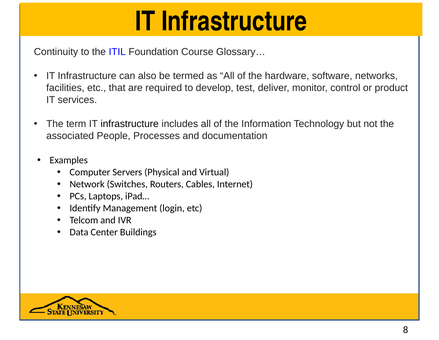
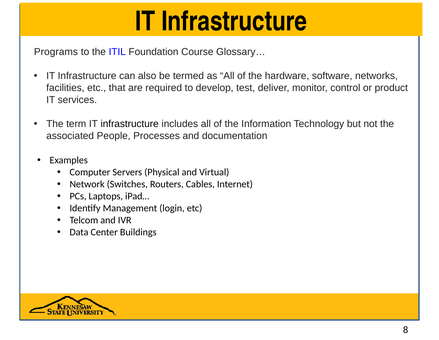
Continuity: Continuity -> Programs (56, 52)
